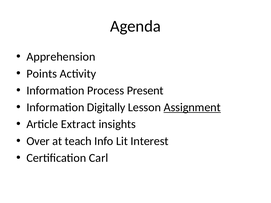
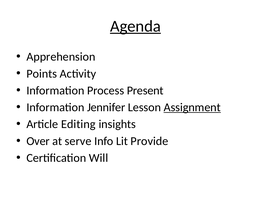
Agenda underline: none -> present (135, 26)
Digitally: Digitally -> Jennifer (106, 107)
Extract: Extract -> Editing (78, 124)
teach: teach -> serve (78, 141)
Interest: Interest -> Provide (149, 141)
Carl: Carl -> Will (99, 158)
